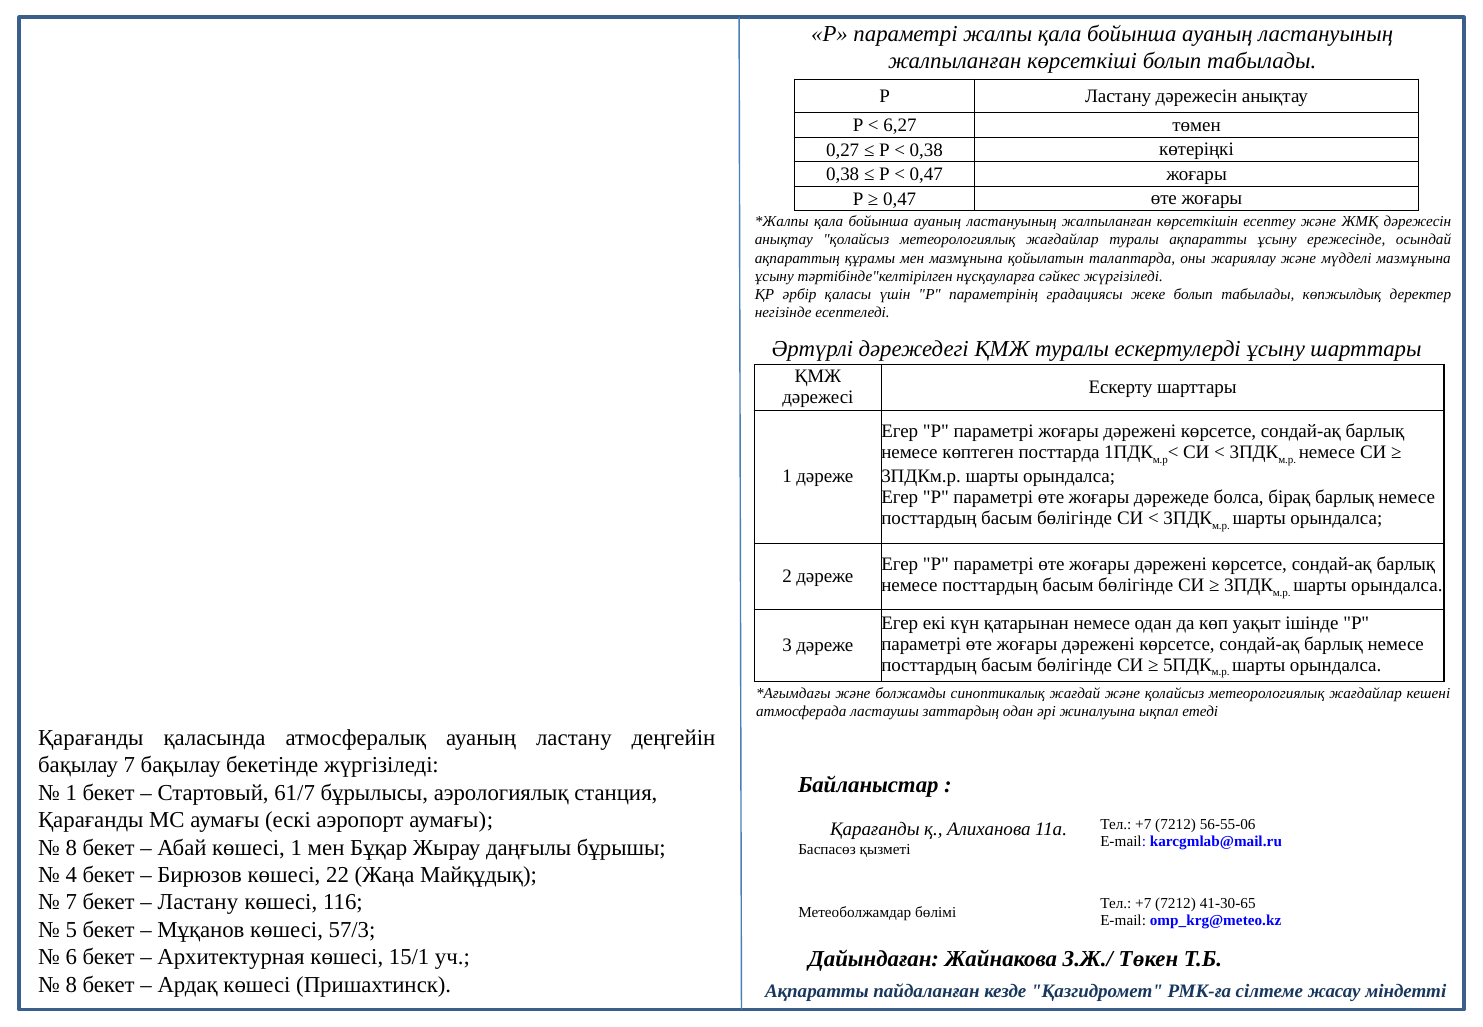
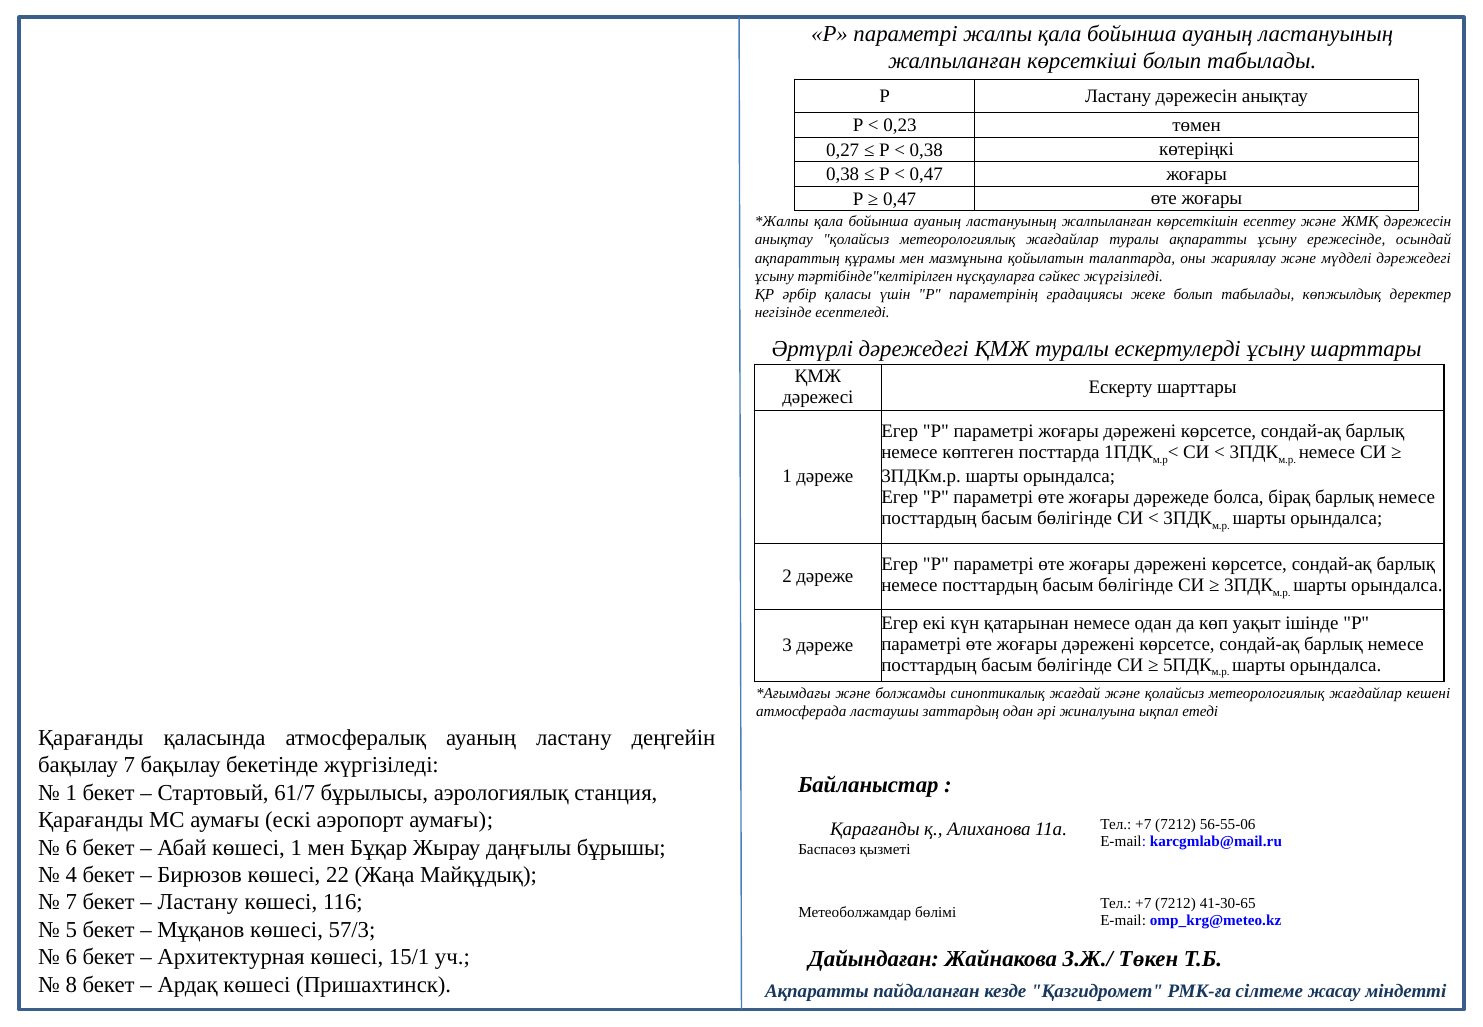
6,27: 6,27 -> 0,23 (900, 126)
мүдделі мазмұнына: мазмұнына -> дәрежедегі (1414, 258)
8: 8 -> 6 (71, 847)
